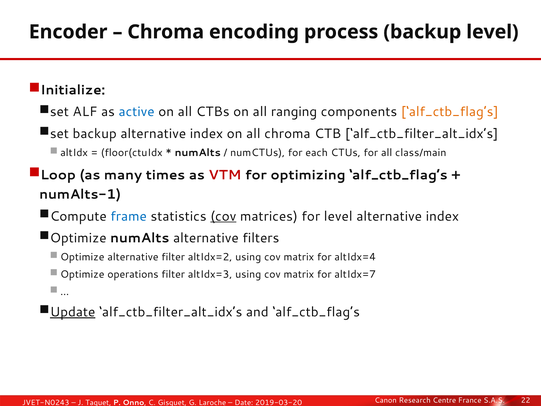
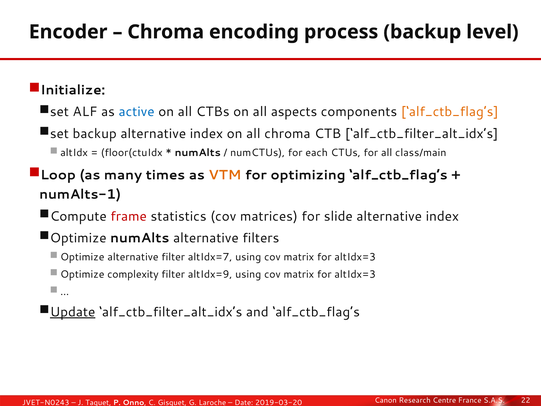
ranging: ranging -> aspects (294, 112)
VTM colour: red -> orange (225, 175)
frame colour: blue -> red (129, 216)
cov underline: present -> none (223, 216)
for level: level -> slide (338, 216)
altIdx=2: altIdx=2 -> altIdx=7 (210, 257)
altIdx=4: altIdx=4 -> altIdx=3 (355, 257)
operations: operations -> complexity (133, 274)
altIdx=3: altIdx=3 -> altIdx=9 (210, 274)
altIdx=7: altIdx=7 -> altIdx=3 (355, 274)
